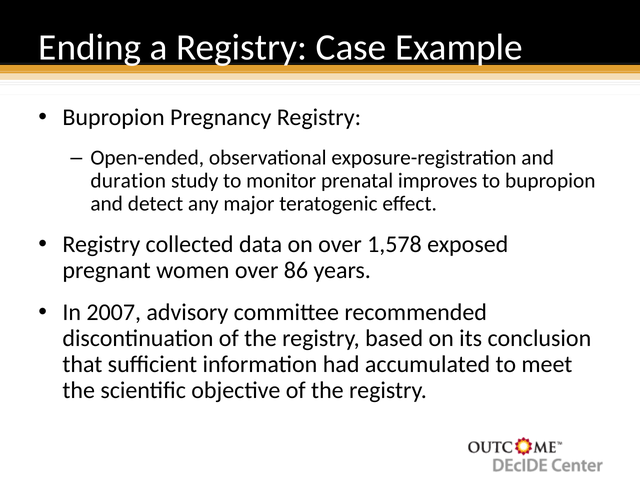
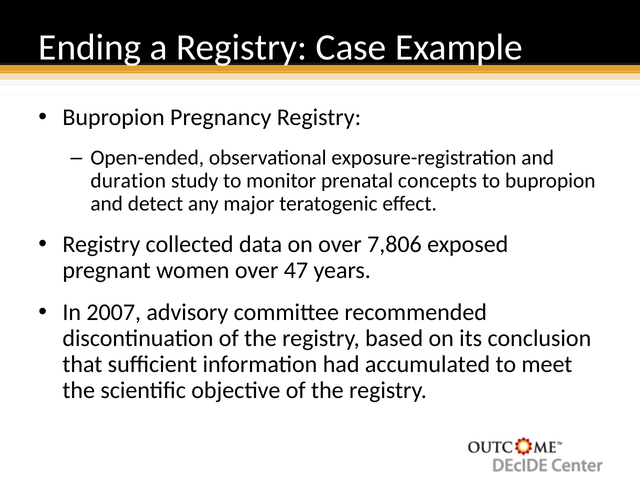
improves: improves -> concepts (437, 181)
1,578: 1,578 -> 7,806 (394, 244)
86: 86 -> 47 (296, 270)
